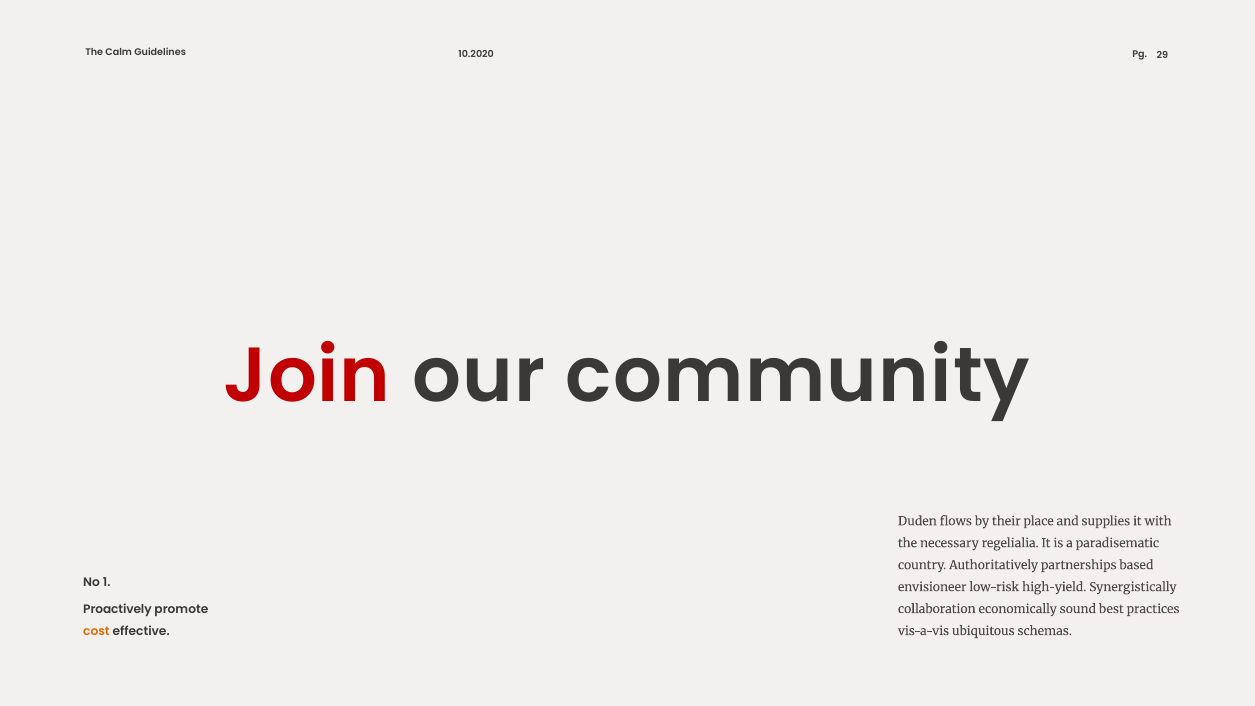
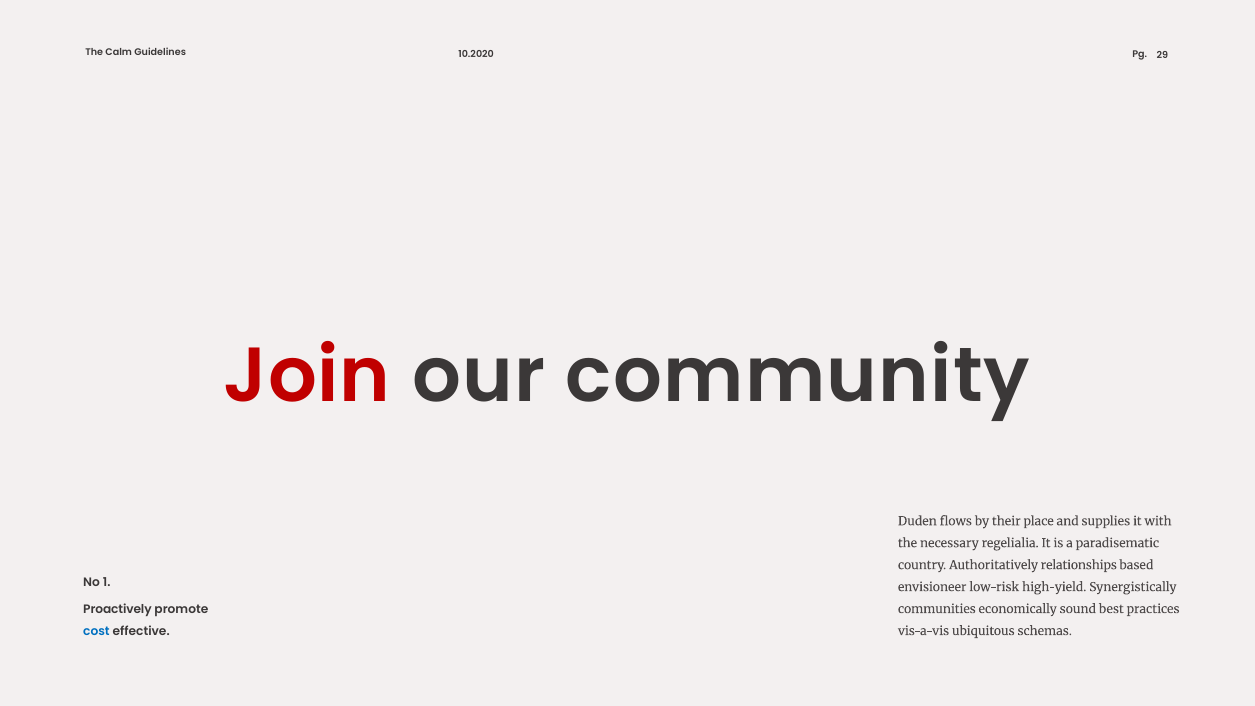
partnerships: partnerships -> relationships (1079, 565)
collaboration: collaboration -> communities (937, 609)
cost colour: orange -> blue (96, 632)
